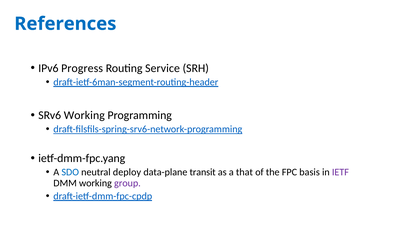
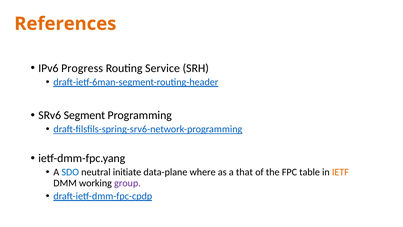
References colour: blue -> orange (65, 24)
SRv6 Working: Working -> Segment (84, 115)
deploy: deploy -> initiate (127, 172)
transit: transit -> where (203, 172)
basis: basis -> table (310, 172)
IETF colour: purple -> orange (340, 172)
